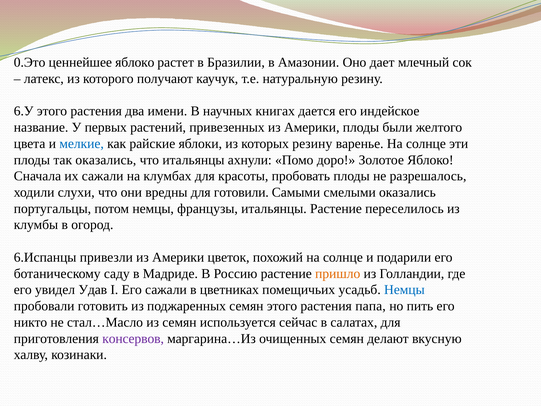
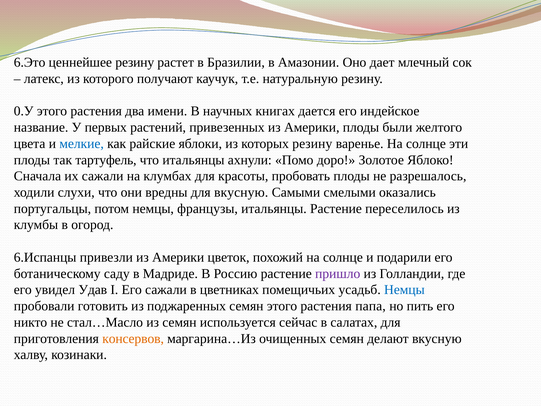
0.Это: 0.Это -> 6.Это (30, 62)
ценнейшее яблоко: яблоко -> резину (135, 62)
6.У: 6.У -> 0.У (24, 111)
так оказались: оказались -> тартуфель (106, 160)
для готовили: готовили -> вкусную (241, 192)
пришло colour: orange -> purple (338, 273)
консервов colour: purple -> orange (133, 338)
